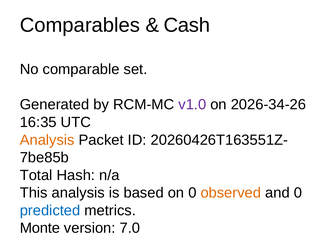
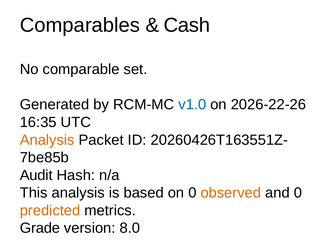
v1.0 colour: purple -> blue (192, 105)
2026-34-26: 2026-34-26 -> 2026-22-26 (268, 105)
Total: Total -> Audit (36, 175)
predicted colour: blue -> orange (50, 211)
Monte: Monte -> Grade (40, 228)
7.0: 7.0 -> 8.0 (130, 228)
